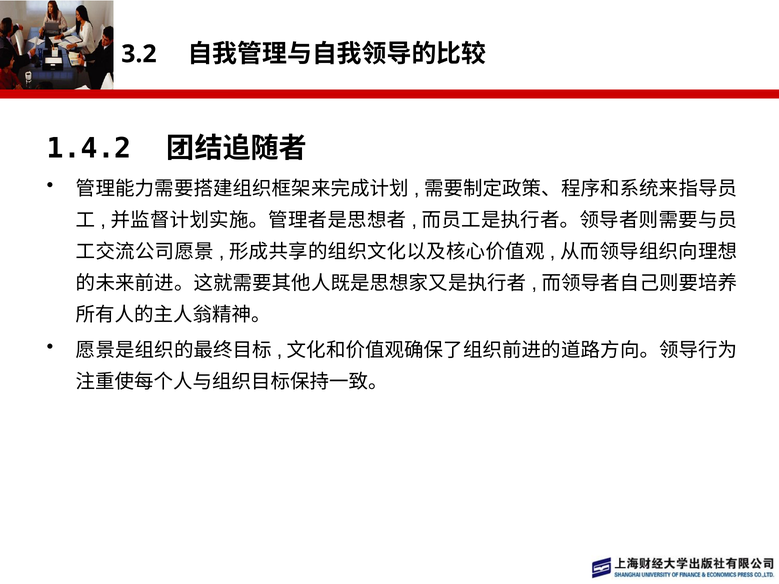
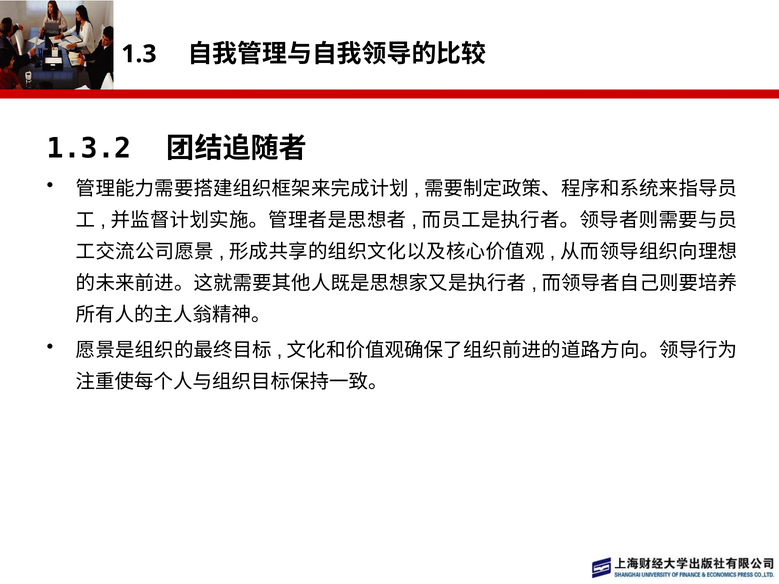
3.2: 3.2 -> 1.3 (139, 54)
1.4.2: 1.4.2 -> 1.3.2 (89, 149)
